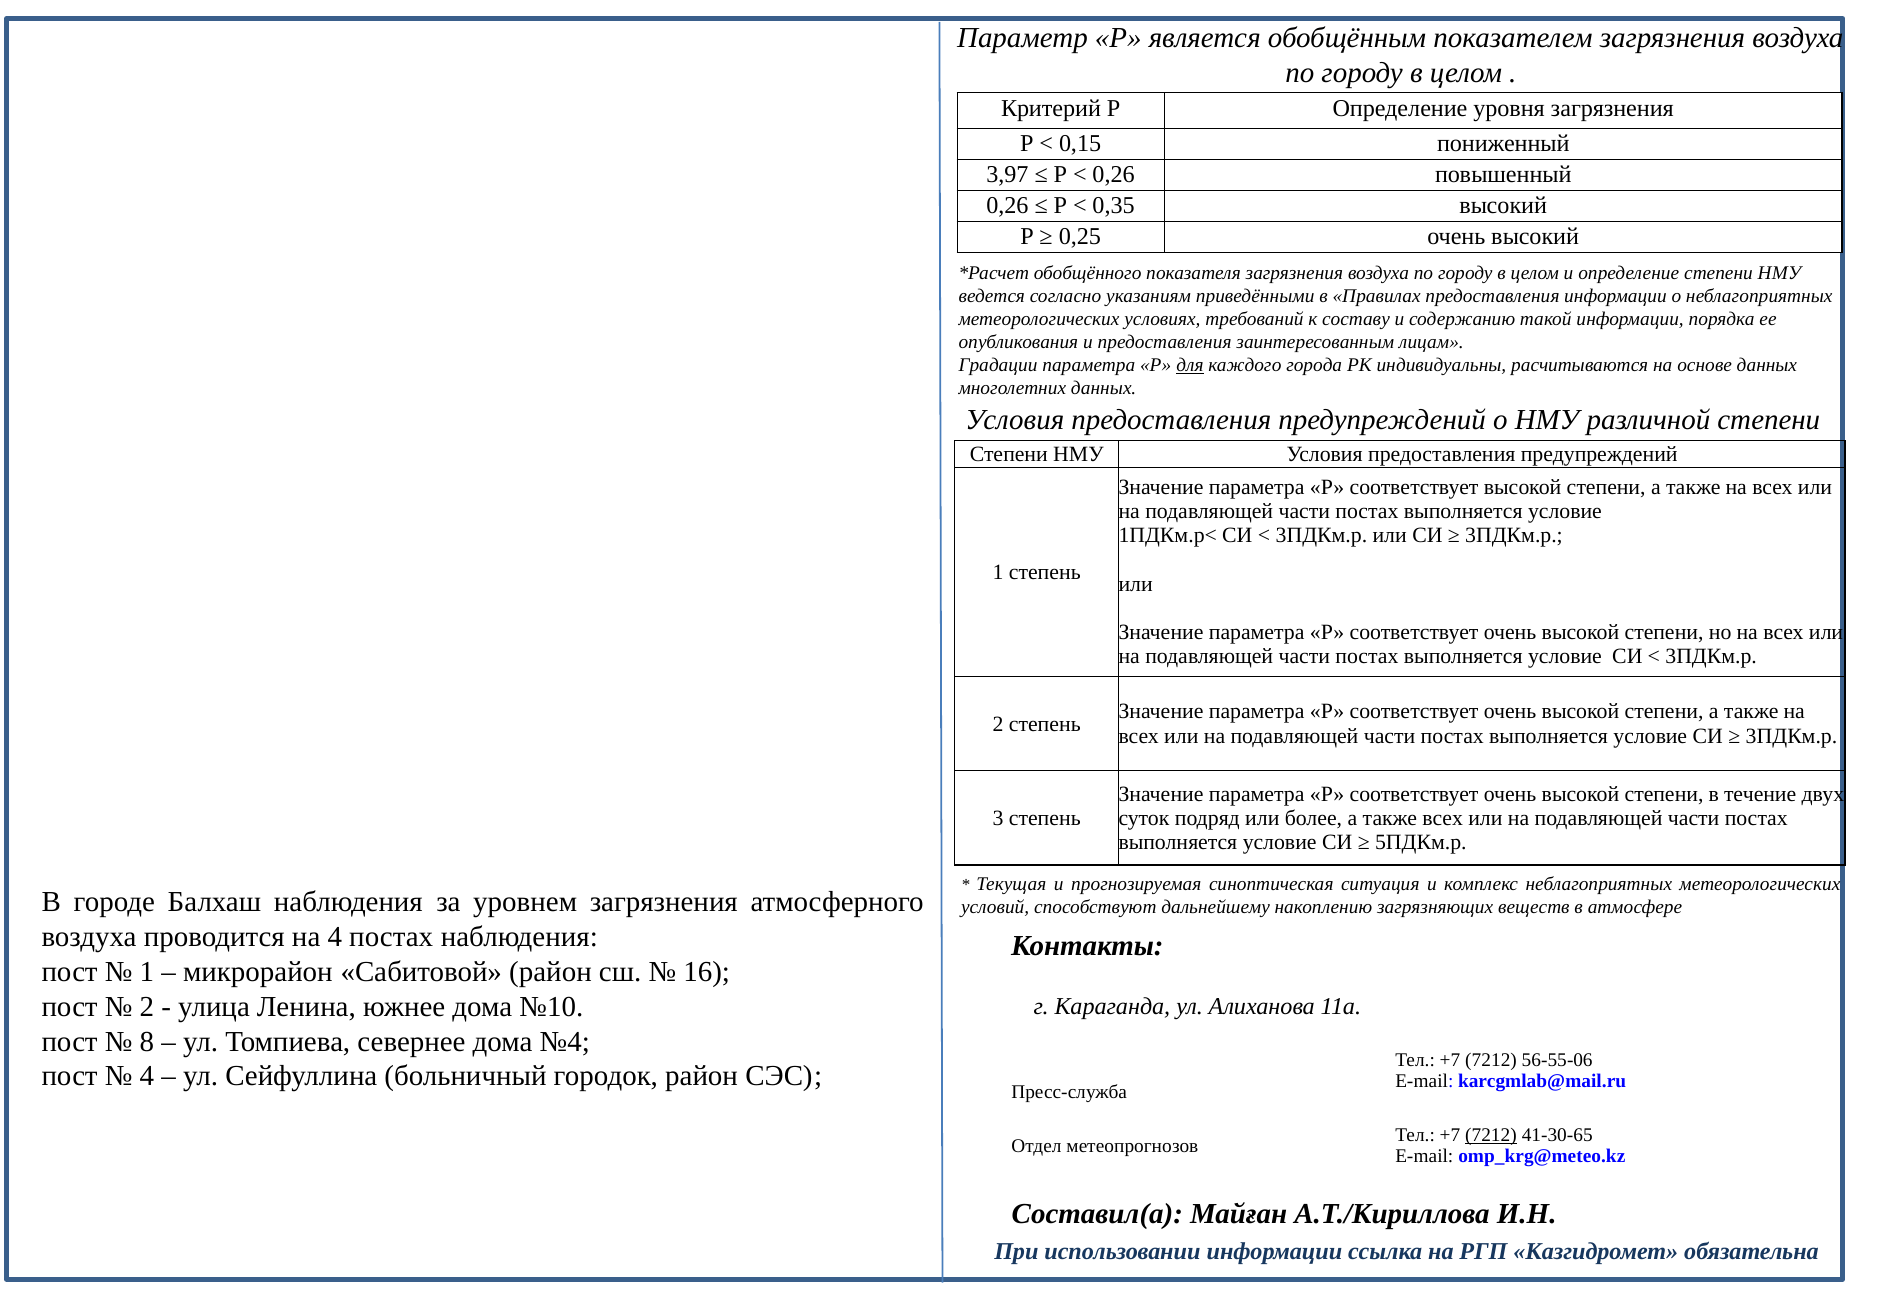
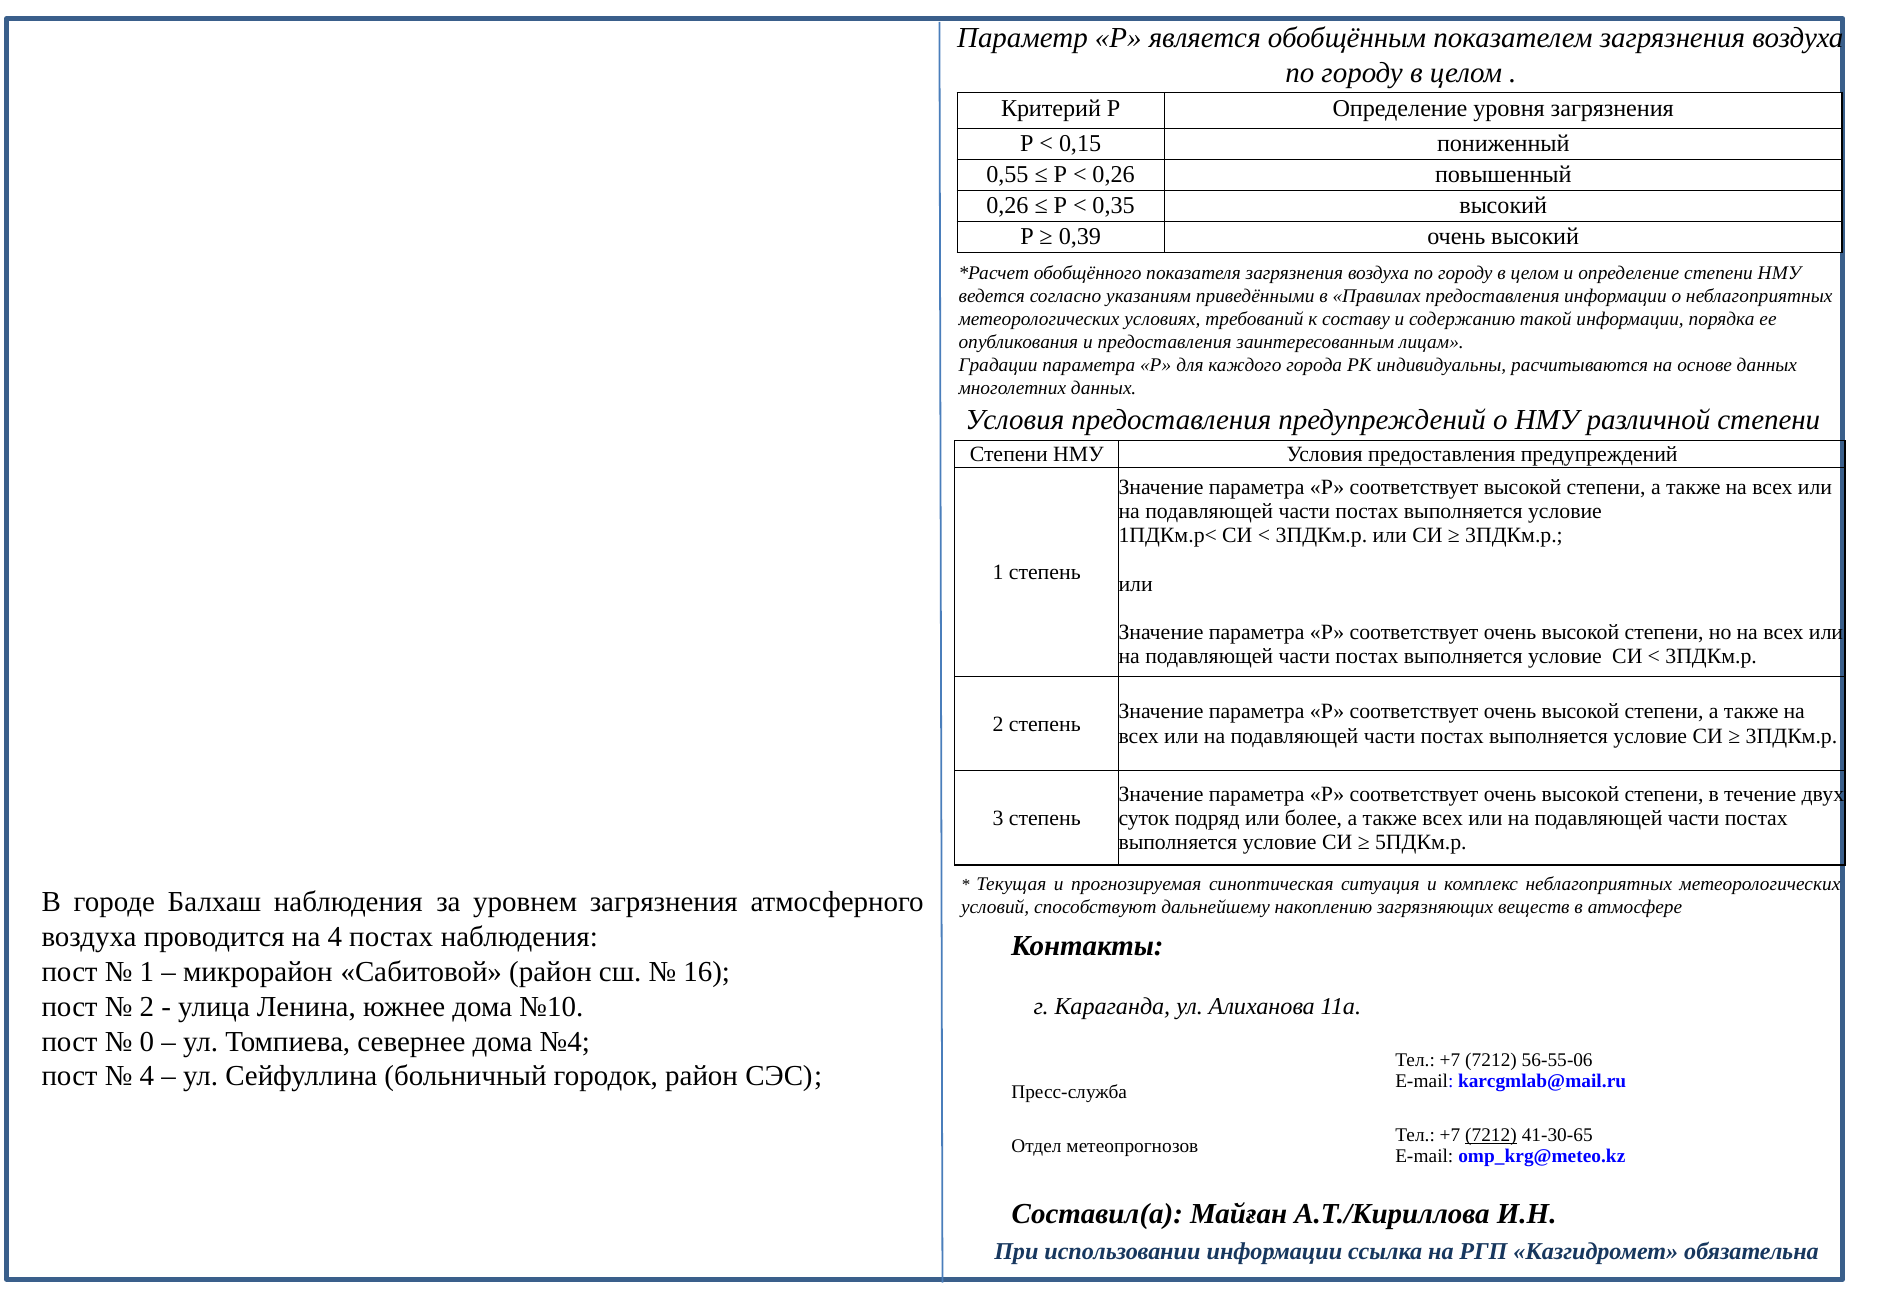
3,97: 3,97 -> 0,55 (1007, 175)
0,25: 0,25 -> 0,39 (1080, 237)
для underline: present -> none (1190, 365)
8: 8 -> 0 (147, 1042)
